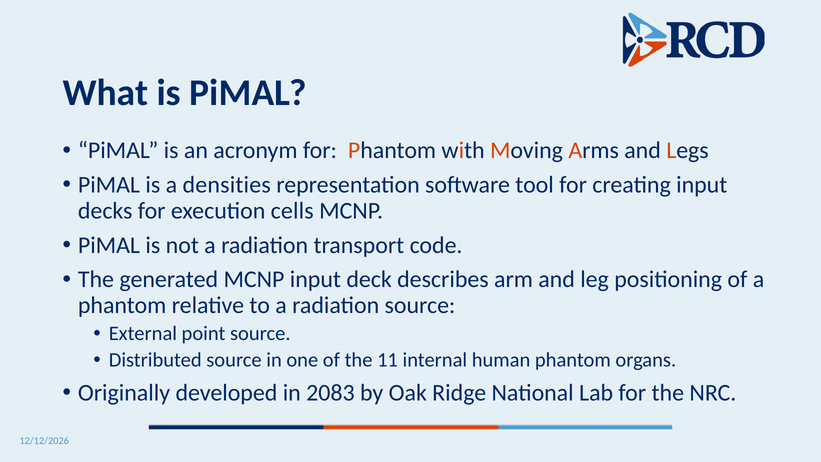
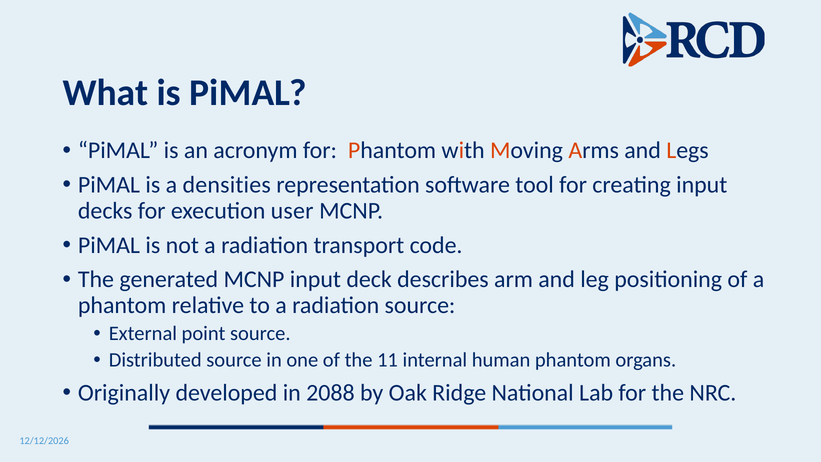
cells: cells -> user (292, 211)
2083: 2083 -> 2088 (330, 392)
